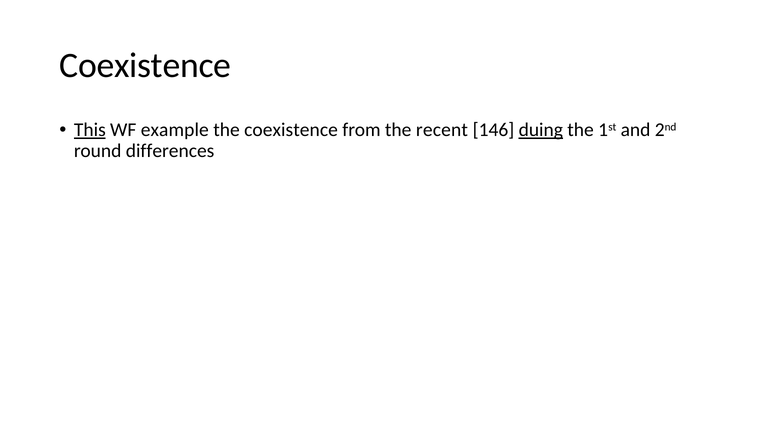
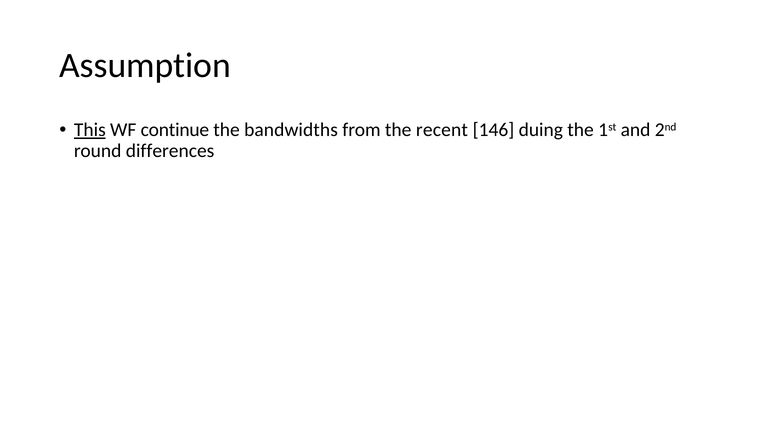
Coexistence: Coexistence -> Assumption (145, 65)
example: example -> continue (175, 130)
the coexistence: coexistence -> bandwidths (291, 130)
duing underline: present -> none (541, 130)
